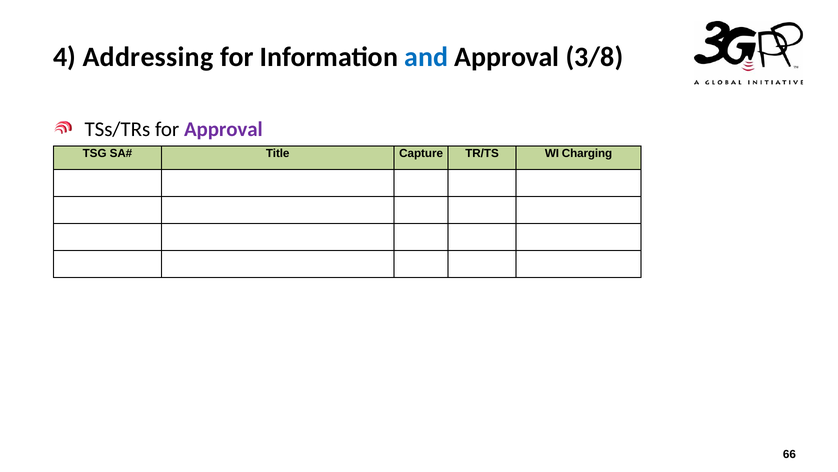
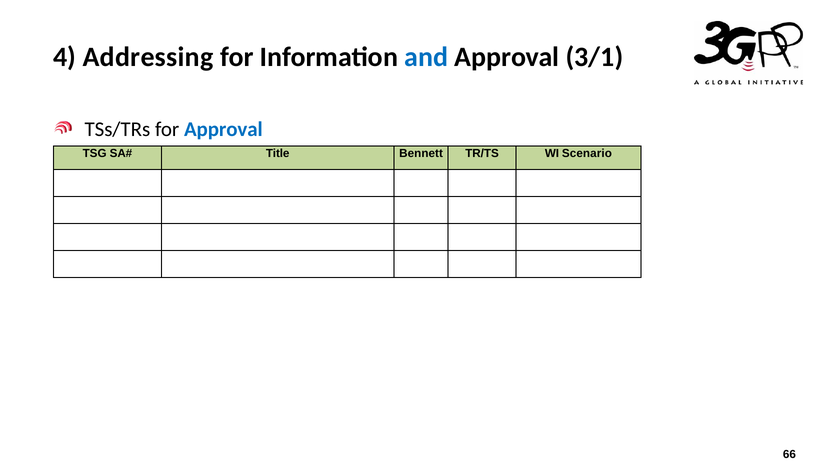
3/8: 3/8 -> 3/1 (594, 57)
Approval colour: purple -> blue (223, 129)
Capture: Capture -> Bennett (421, 153)
Charging: Charging -> Scenario (587, 153)
